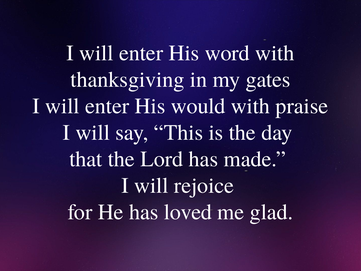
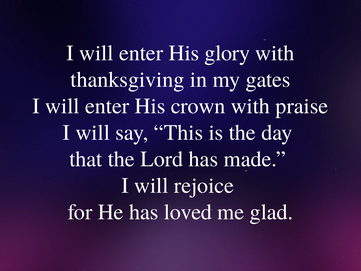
word: word -> glory (227, 53)
would: would -> crown (198, 106)
